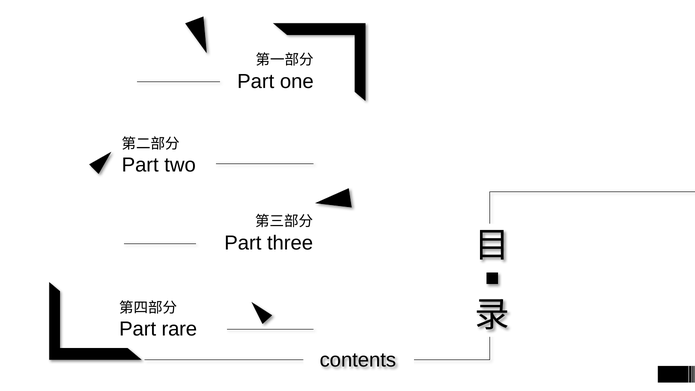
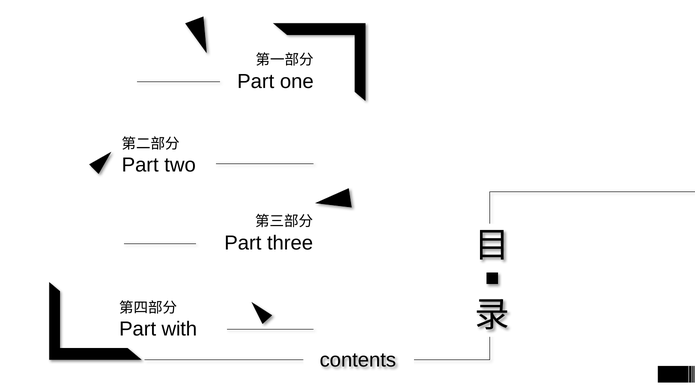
rare: rare -> with (179, 329)
